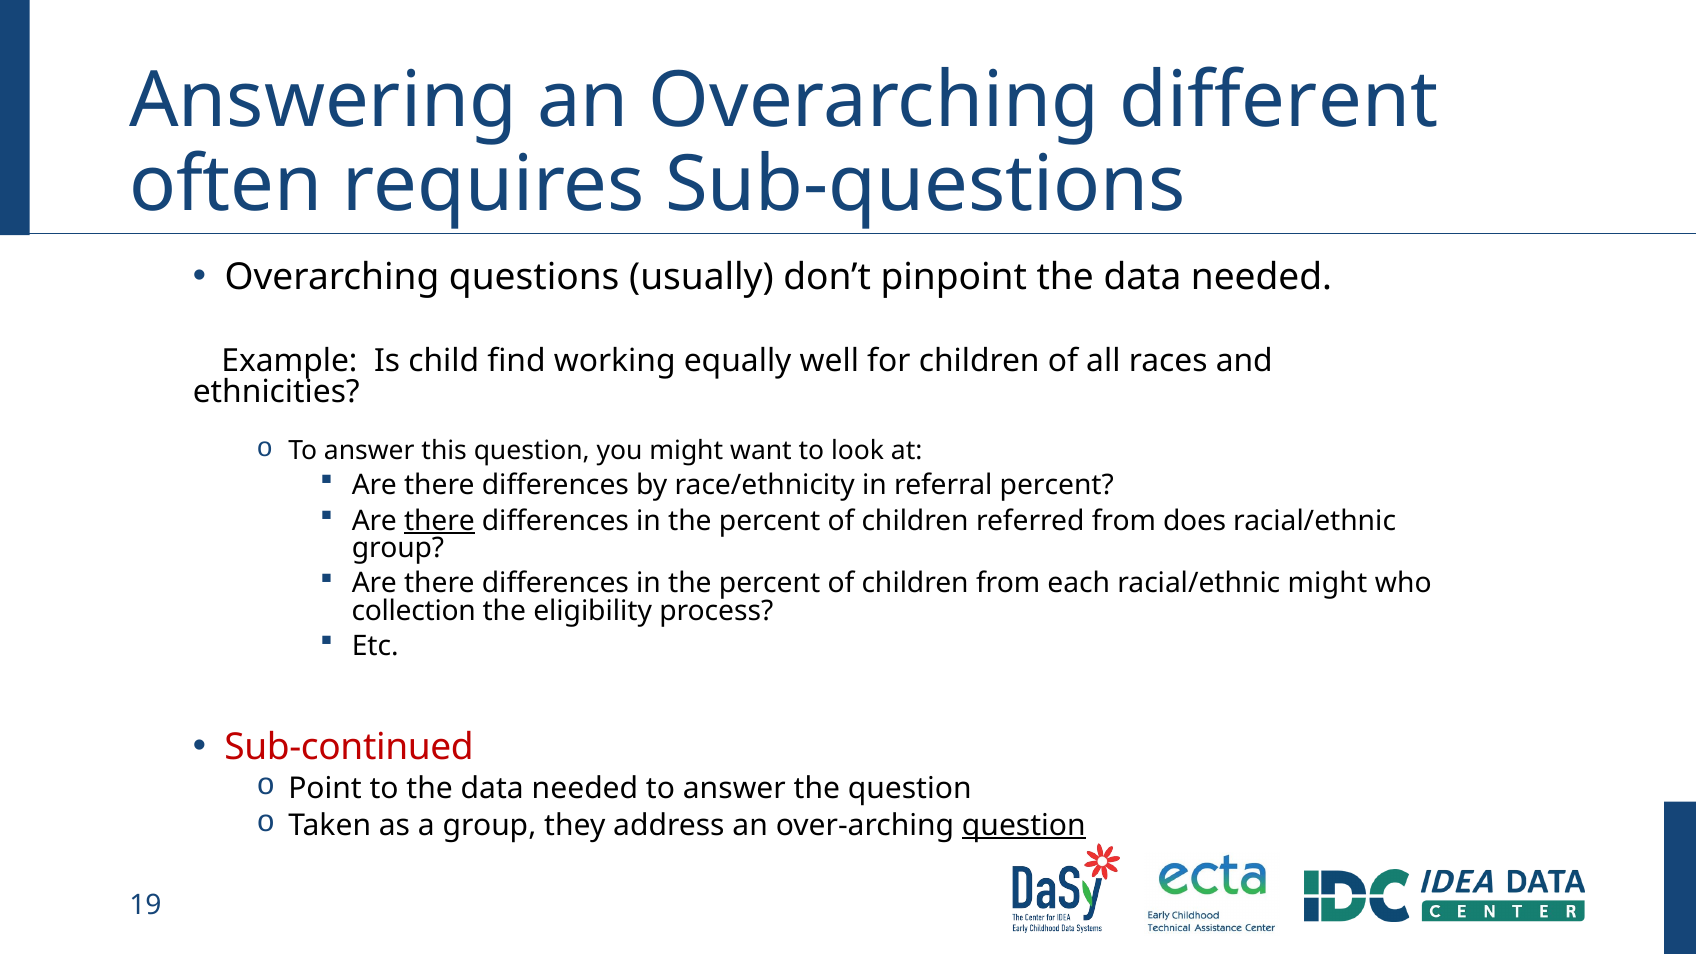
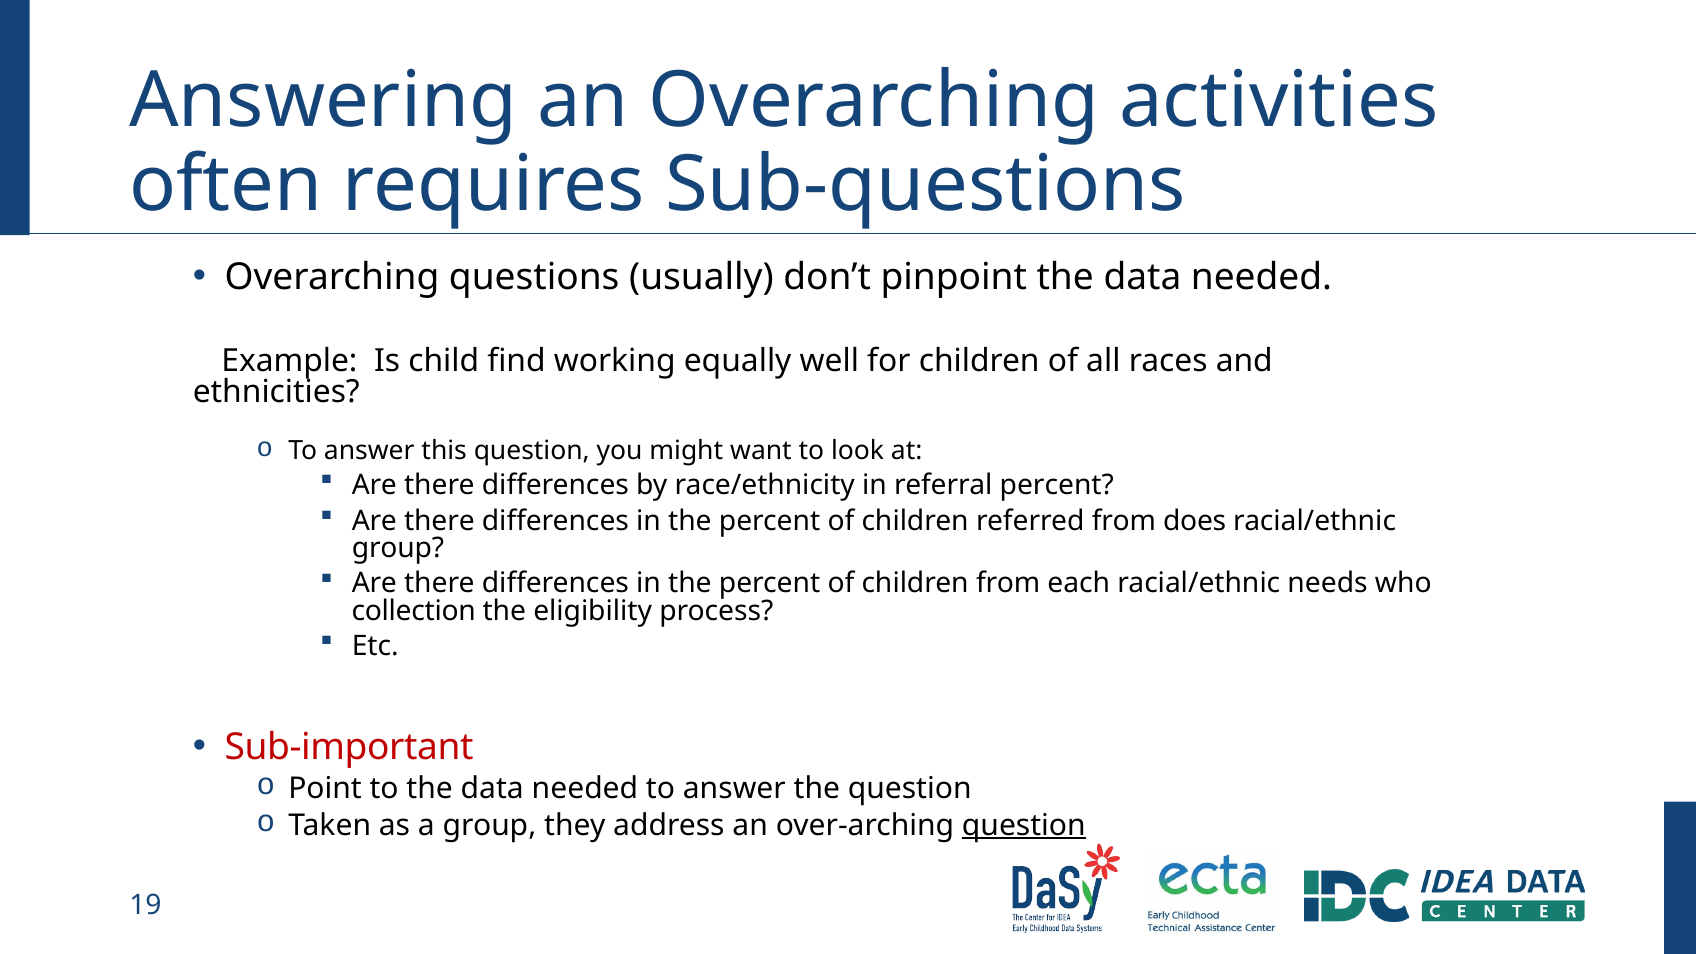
different: different -> activities (1279, 100)
there underline: present -> none (439, 521)
racial/ethnic might: might -> needs (1328, 584)
Sub-continued: Sub-continued -> Sub-important (349, 747)
